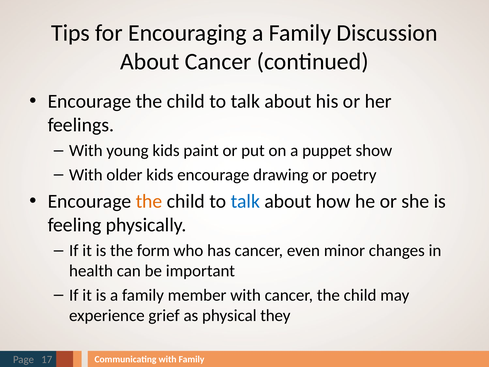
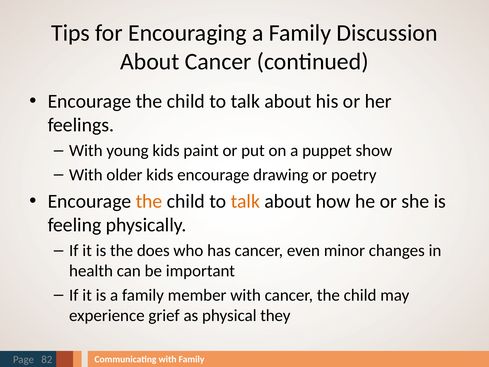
talk colour: blue -> orange (245, 201)
form: form -> does (153, 250)
17: 17 -> 82 (47, 359)
